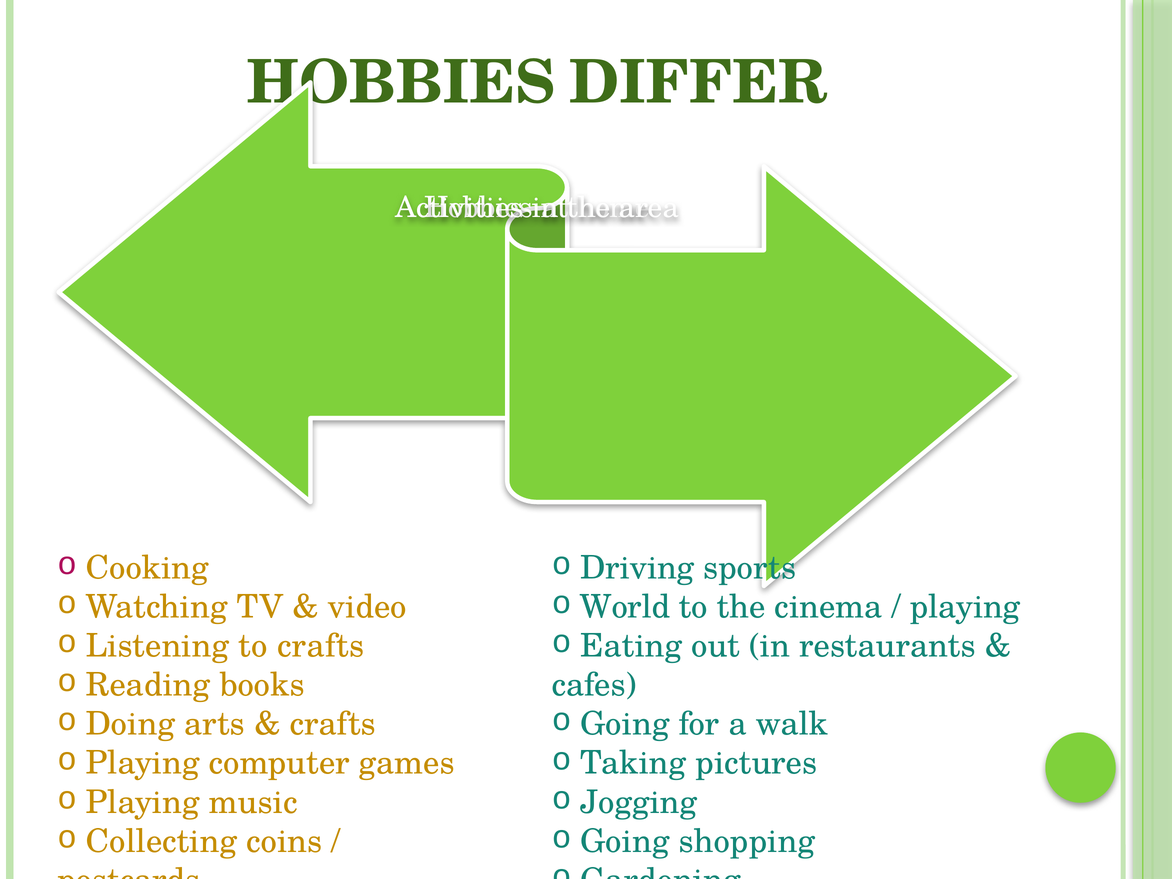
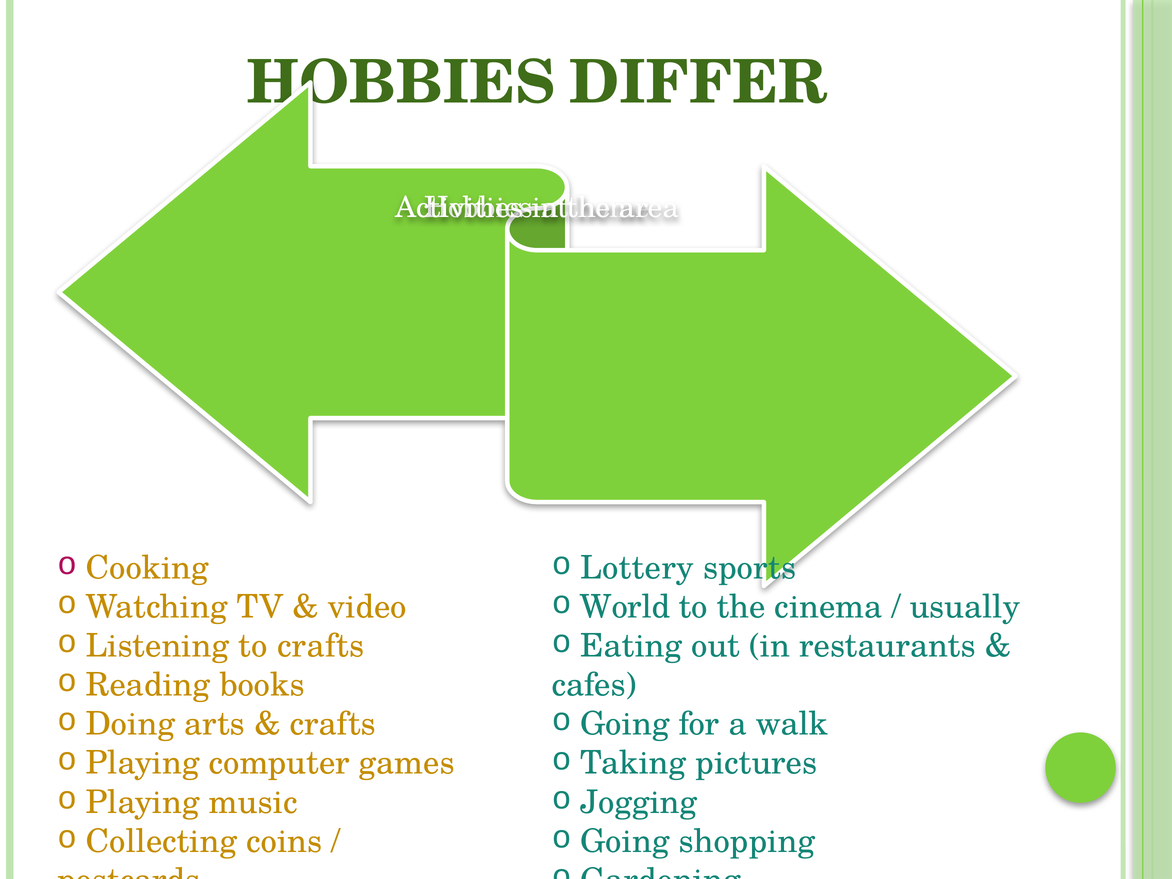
Driving: Driving -> Lottery (637, 568)
playing: playing -> usually (965, 607)
